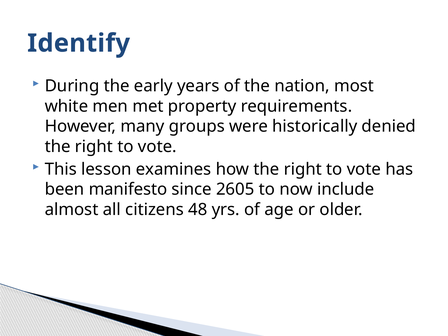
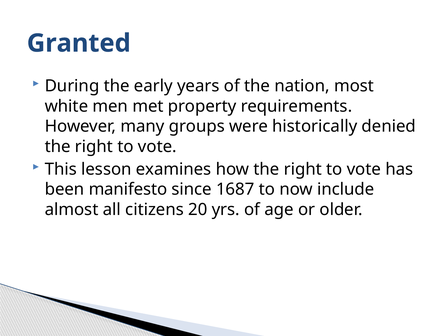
Identify: Identify -> Granted (79, 43)
2605: 2605 -> 1687 (235, 189)
48: 48 -> 20 (198, 210)
